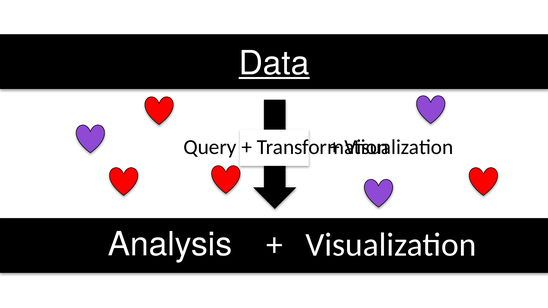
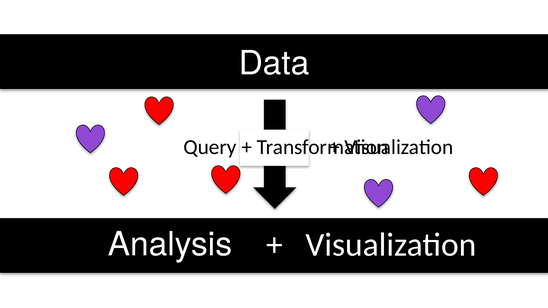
Data underline: present -> none (274, 64)
